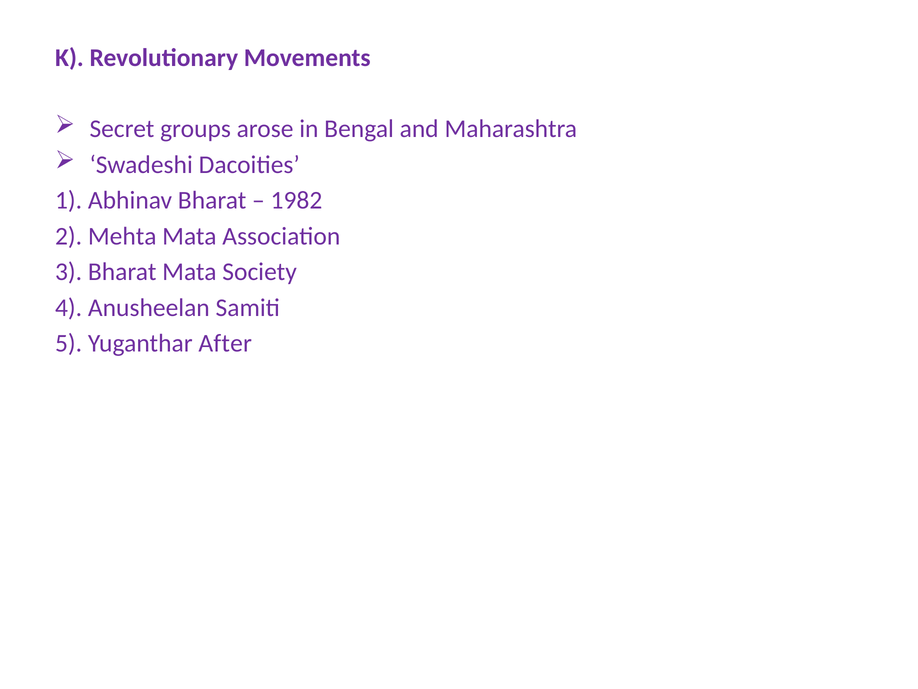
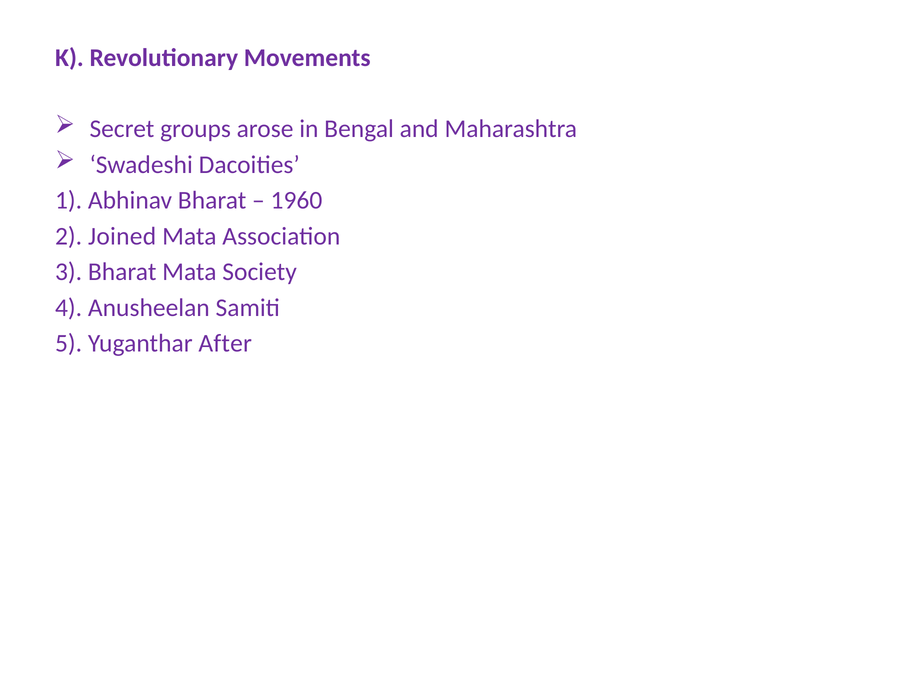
1982: 1982 -> 1960 (296, 200)
Mehta: Mehta -> Joined (122, 236)
